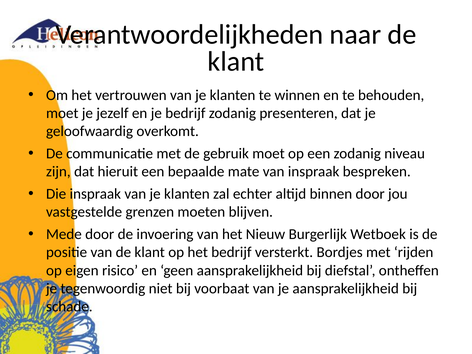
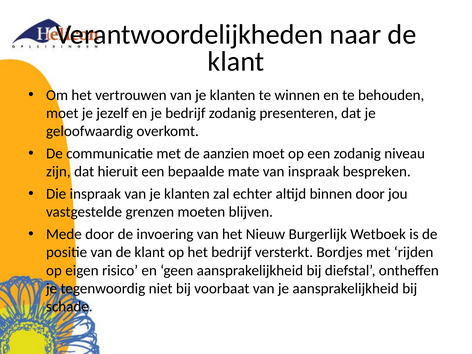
gebruik: gebruik -> aanzien (226, 154)
